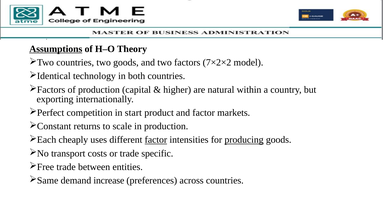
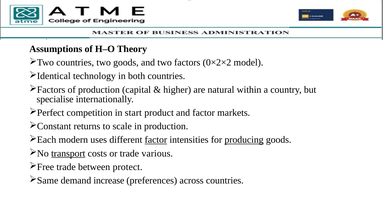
Assumptions underline: present -> none (56, 49)
7×2×2: 7×2×2 -> 0×2×2 (217, 63)
exporting: exporting -> specialise (55, 99)
cheaply: cheaply -> modern (73, 140)
transport underline: none -> present (68, 154)
specific: specific -> various (157, 154)
entities: entities -> protect (128, 167)
